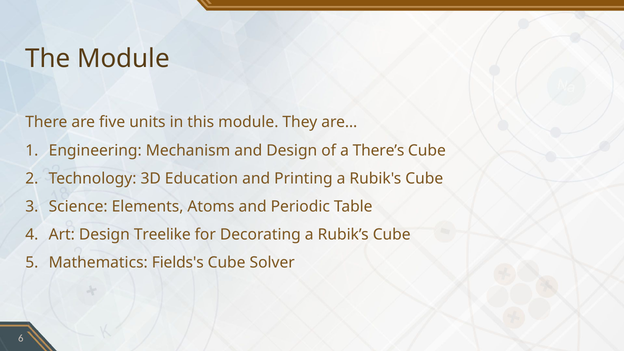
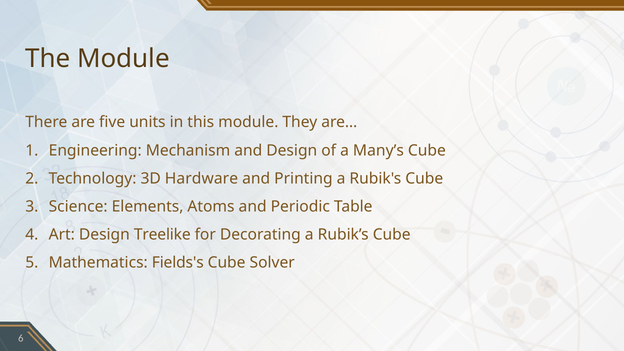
There’s: There’s -> Many’s (378, 150)
Education: Education -> Hardware (201, 178)
